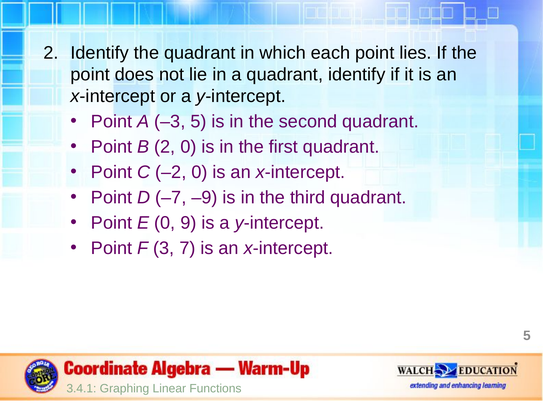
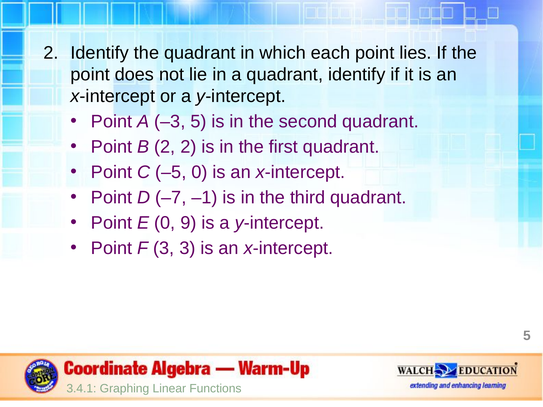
2 0: 0 -> 2 (188, 147)
–2: –2 -> –5 (171, 172)
–9: –9 -> –1 (204, 198)
3 7: 7 -> 3 (187, 248)
